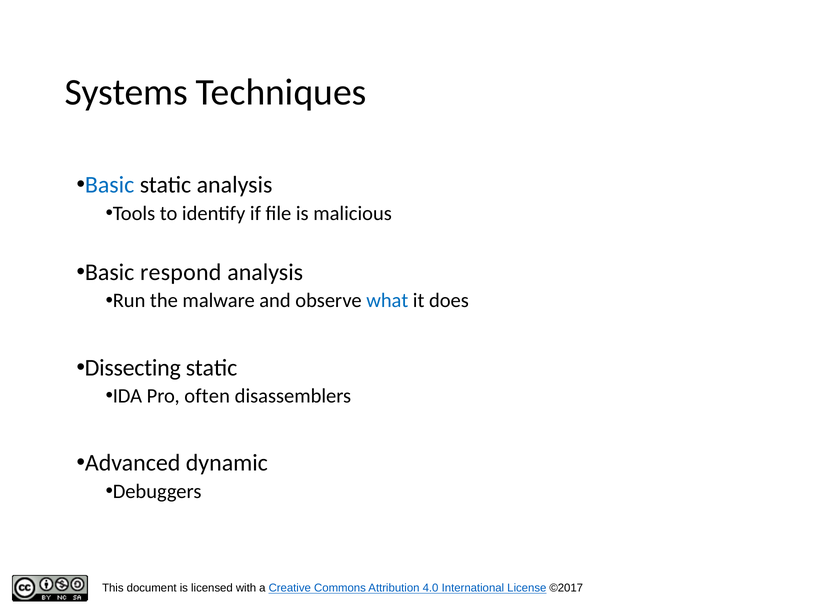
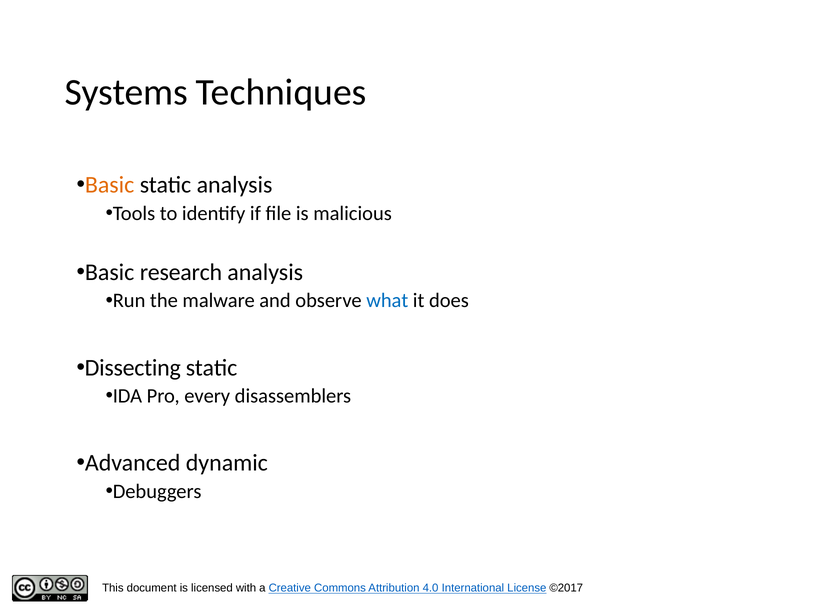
Basic colour: blue -> orange (110, 185)
respond: respond -> research (181, 272)
often: often -> every (207, 396)
